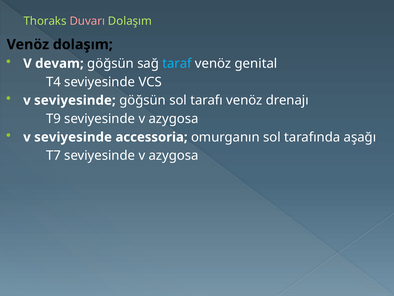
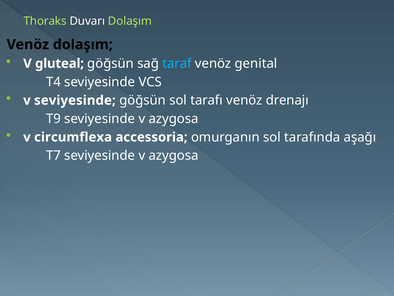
Duvarı colour: pink -> white (87, 21)
devam: devam -> gluteal (60, 63)
seviyesinde: seviyesinde -> circumflexa (73, 137)
